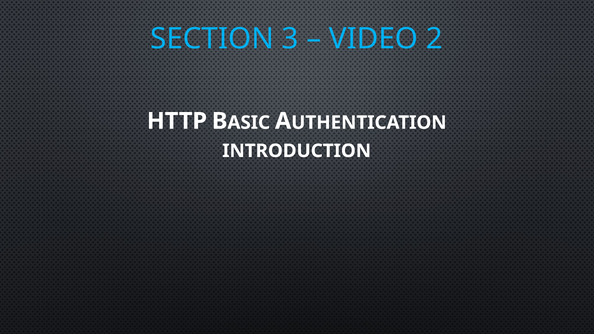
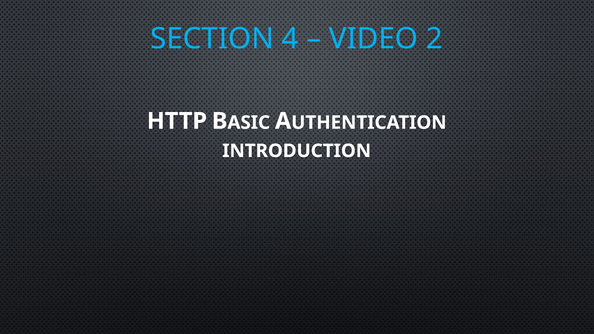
3: 3 -> 4 (290, 39)
